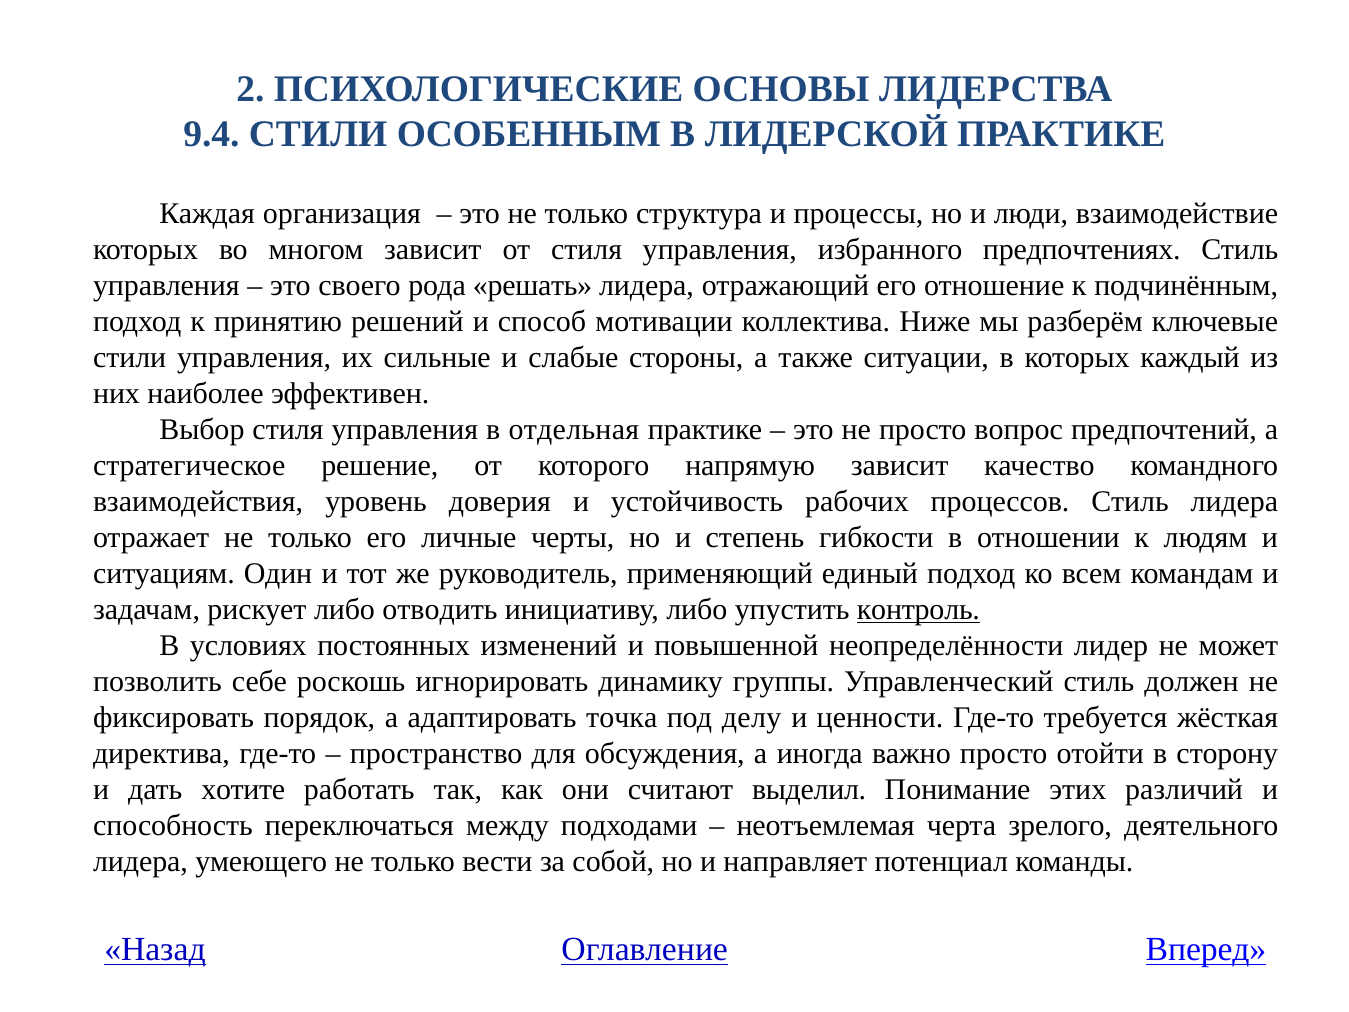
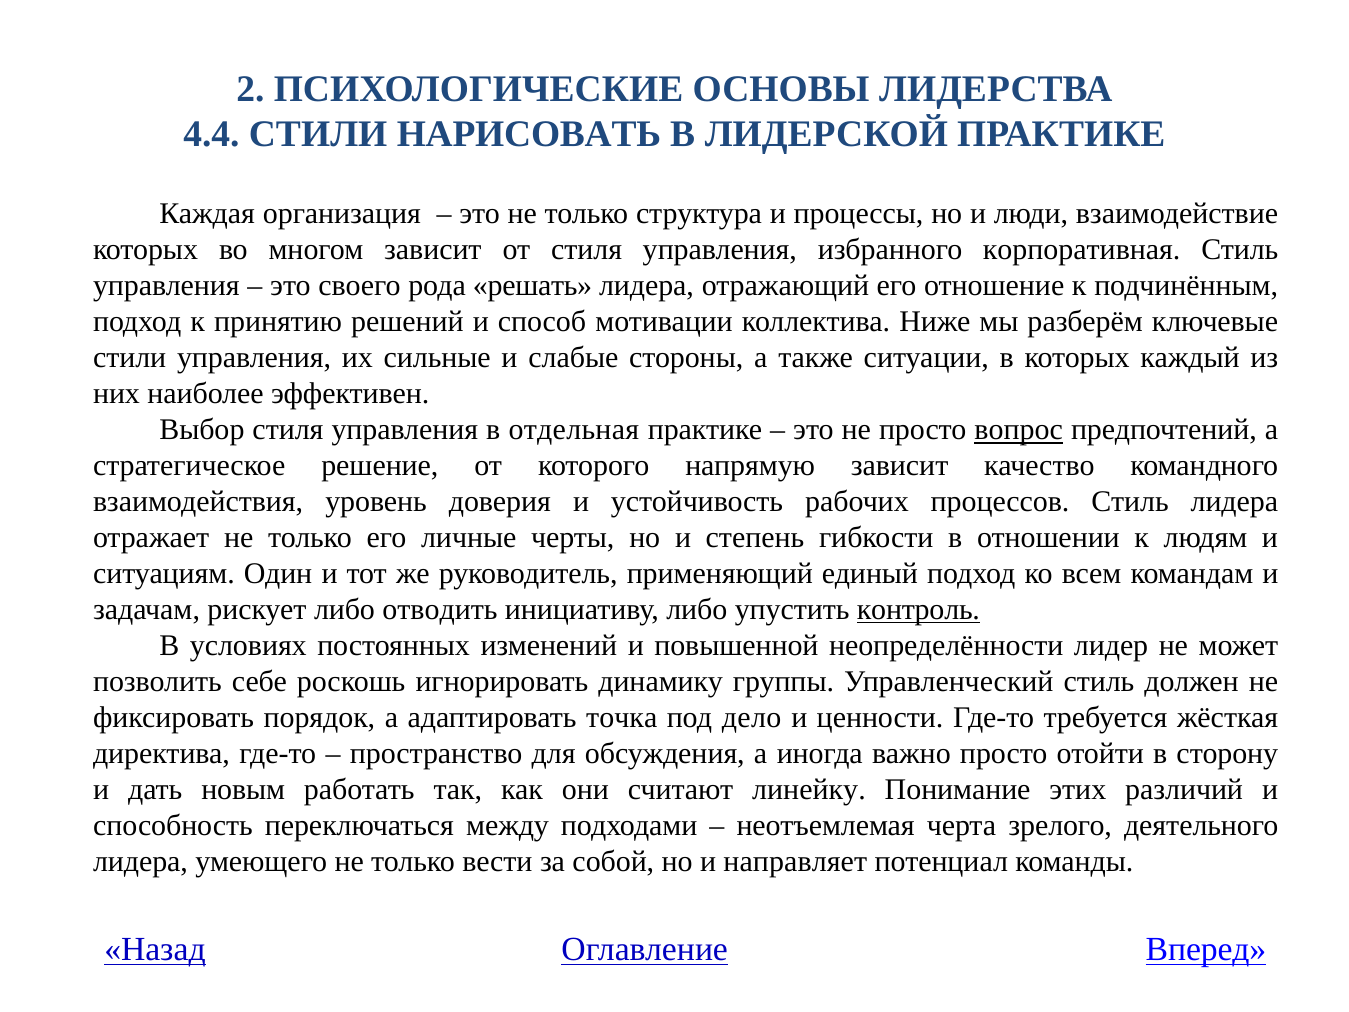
9.4: 9.4 -> 4.4 (211, 134)
ОСОБЕННЫМ: ОСОБЕННЫМ -> НАРИСОВАТЬ (529, 134)
предпочтениях: предпочтениях -> корпоративная (1082, 250)
вопрос underline: none -> present (1019, 430)
делу: делу -> дело (752, 717)
хотите: хотите -> новым (243, 789)
выделил: выделил -> линейку (809, 789)
